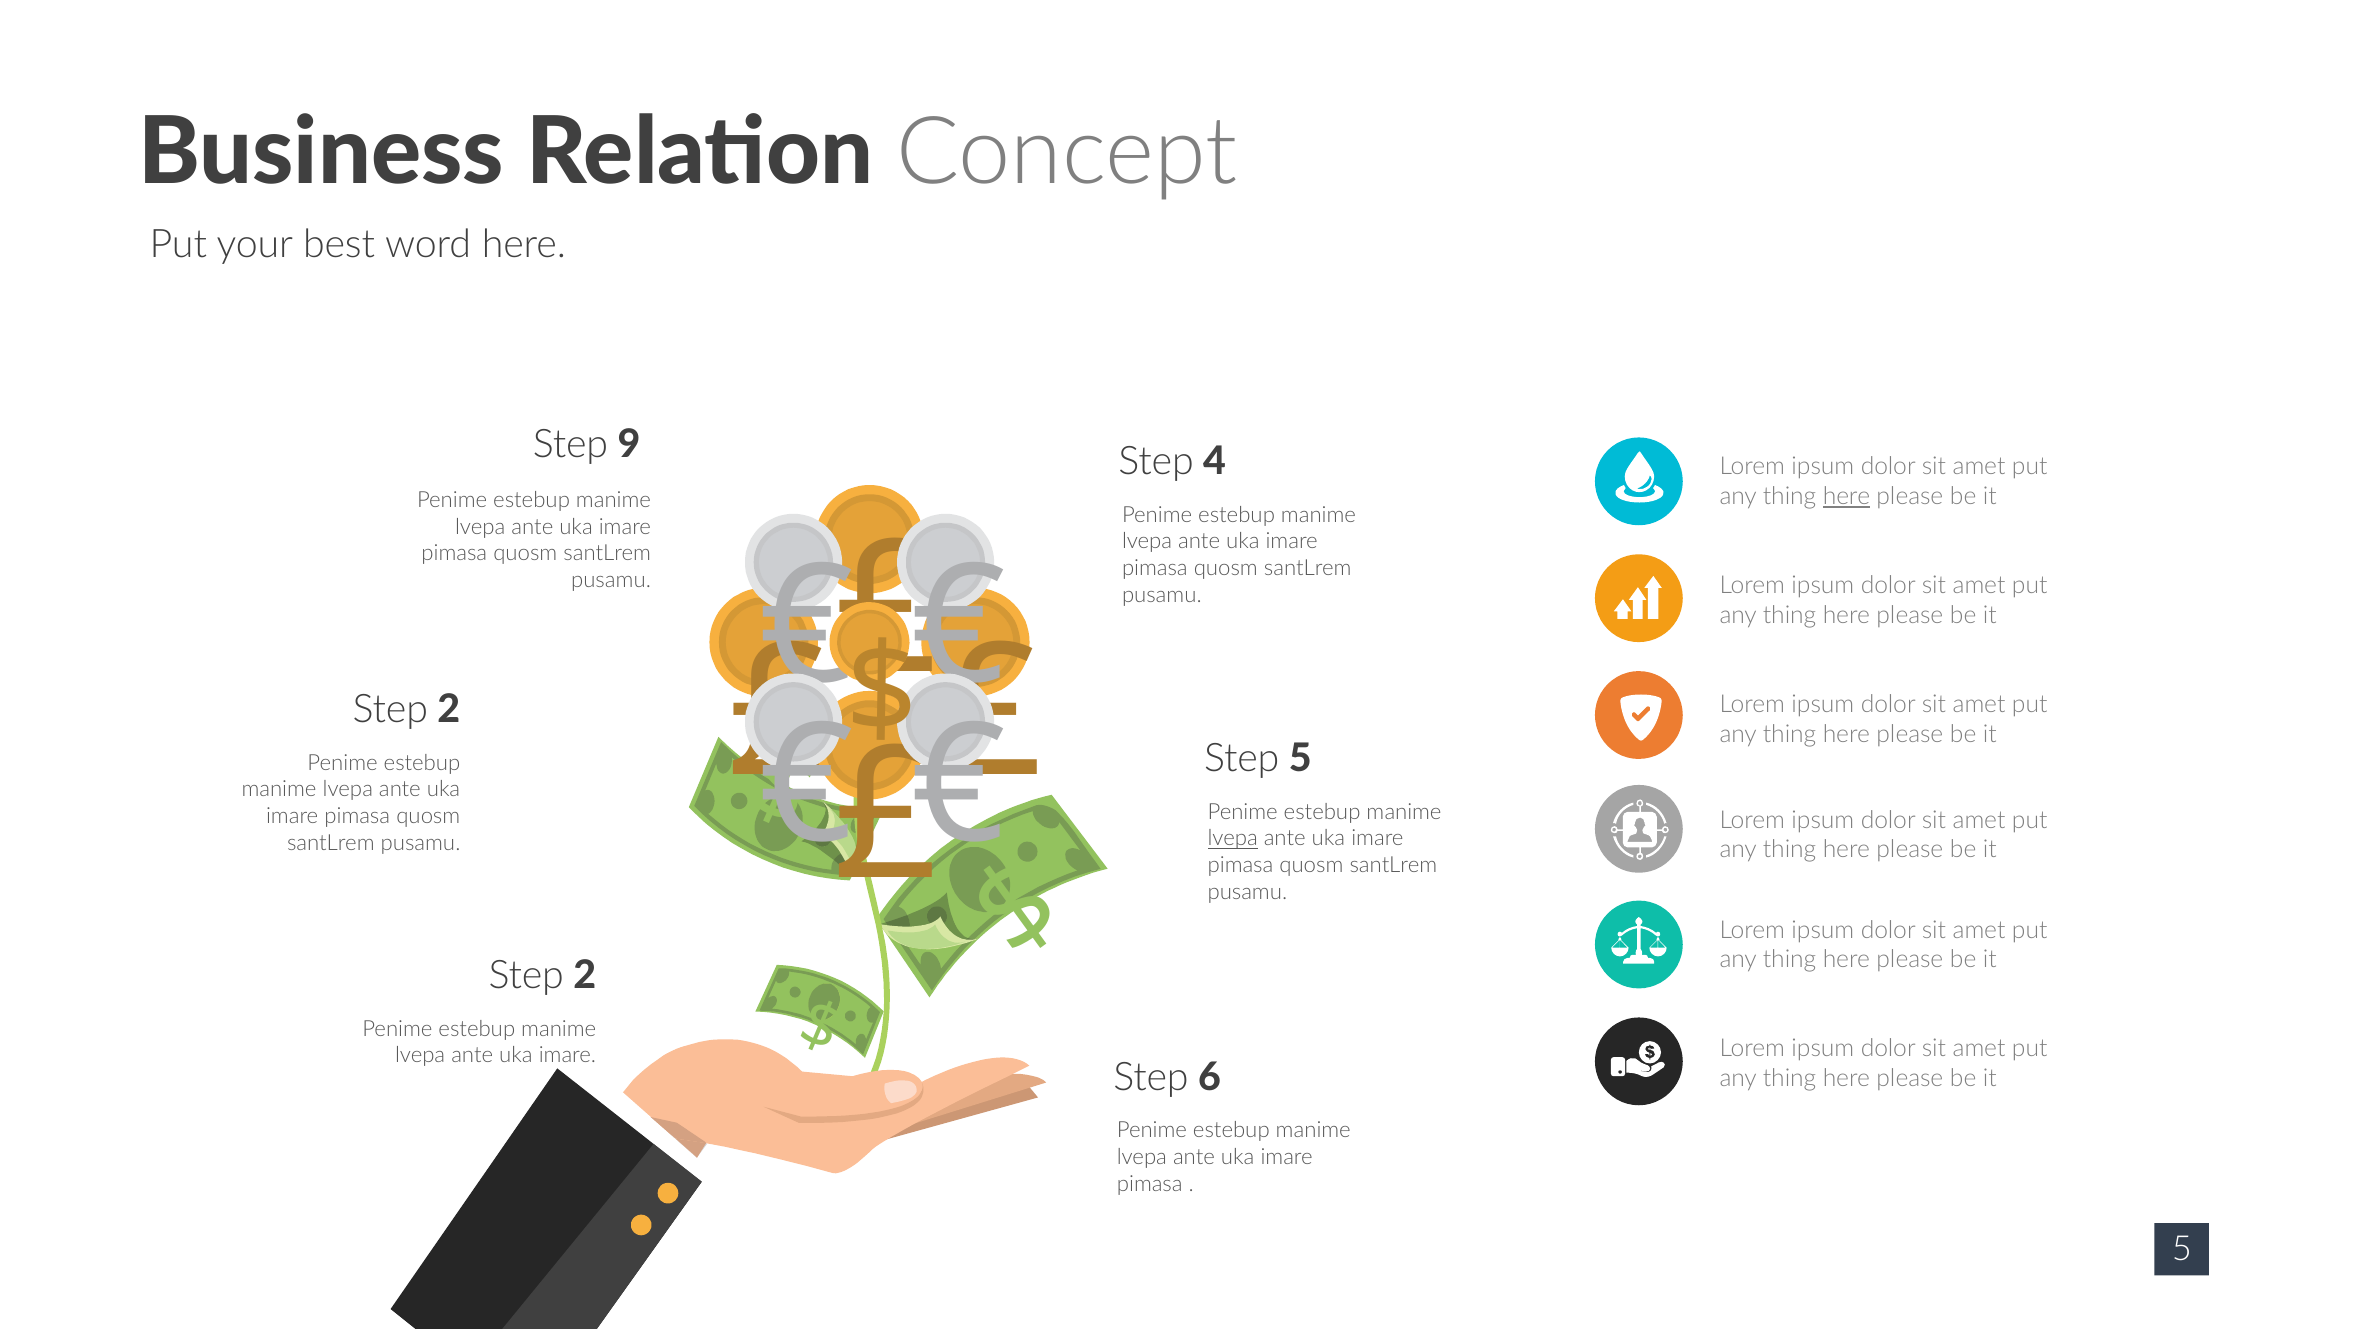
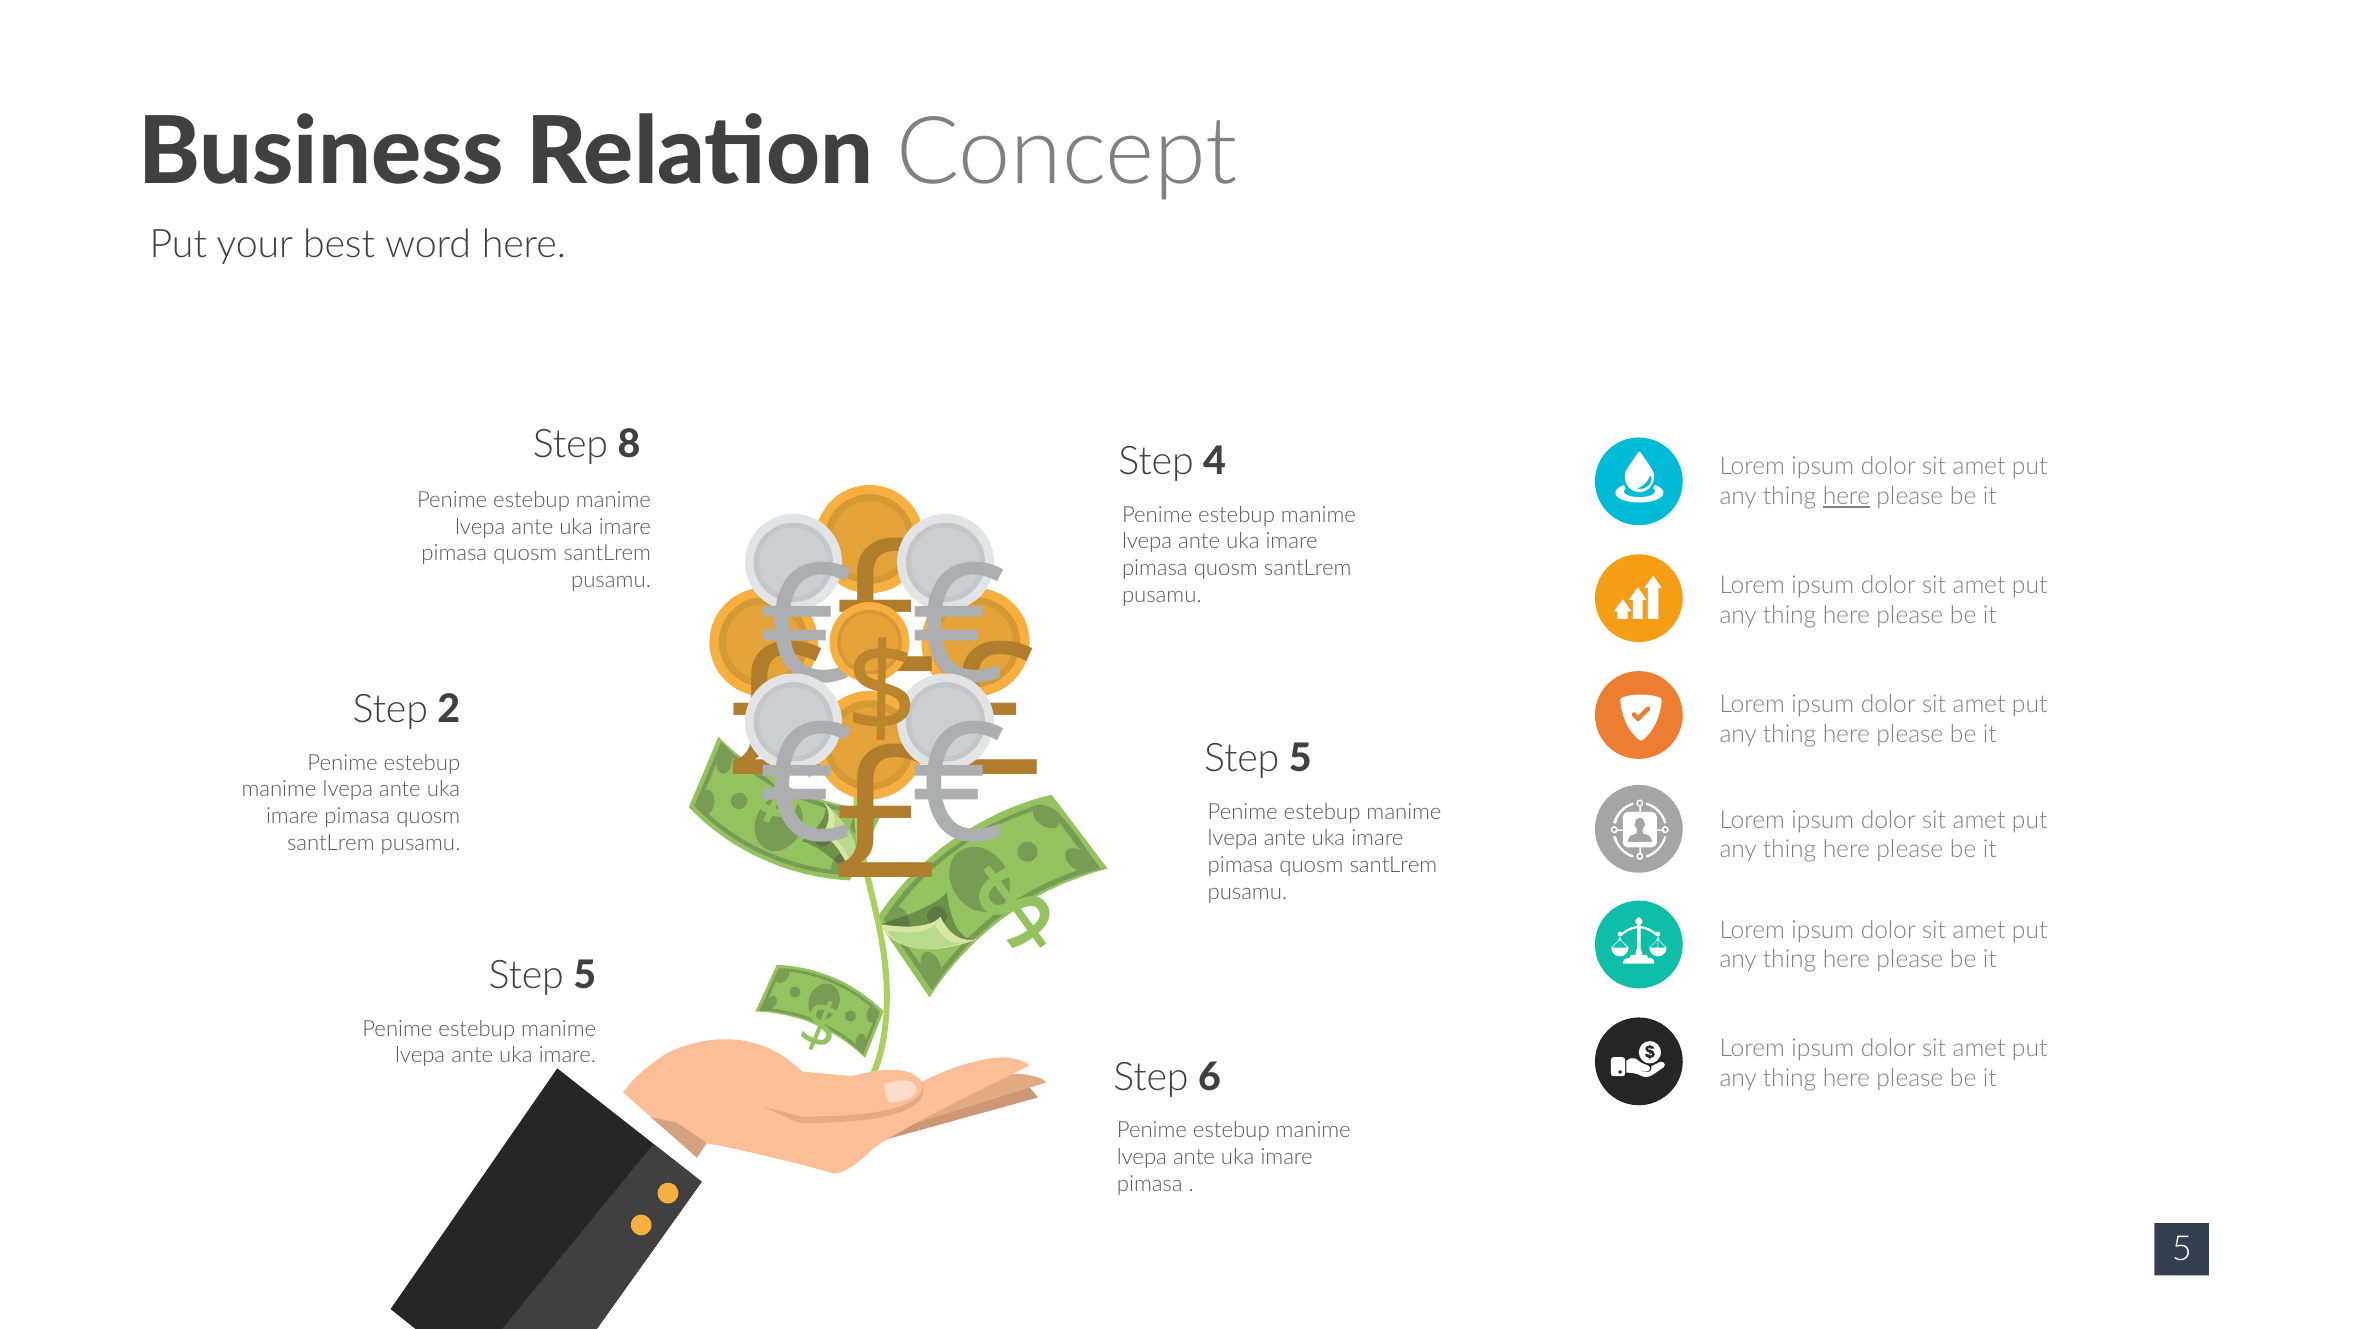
9: 9 -> 8 (629, 444)
lvepa underline: present -> none (1233, 839)
2: 2 -> 5 (585, 976)
